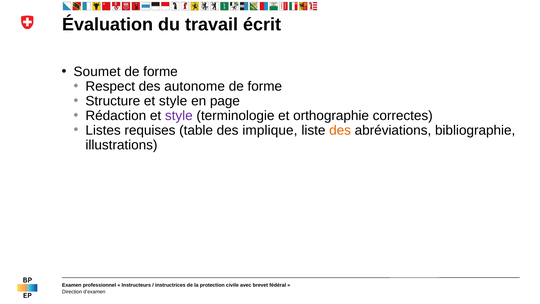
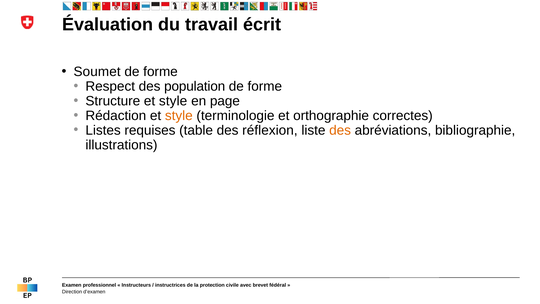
autonome: autonome -> population (195, 86)
style colour: purple -> orange (179, 116)
implique: implique -> réflexion (270, 130)
